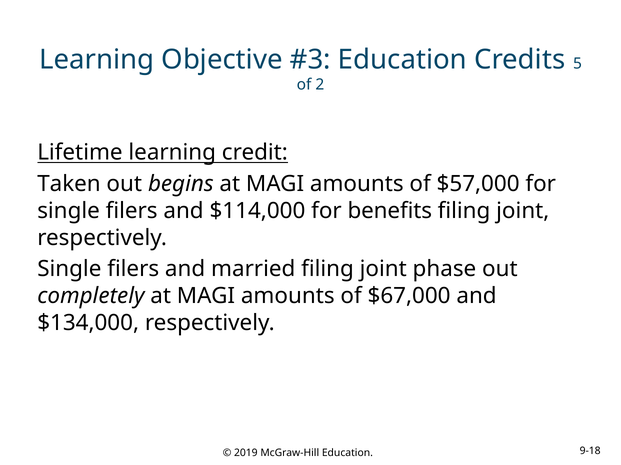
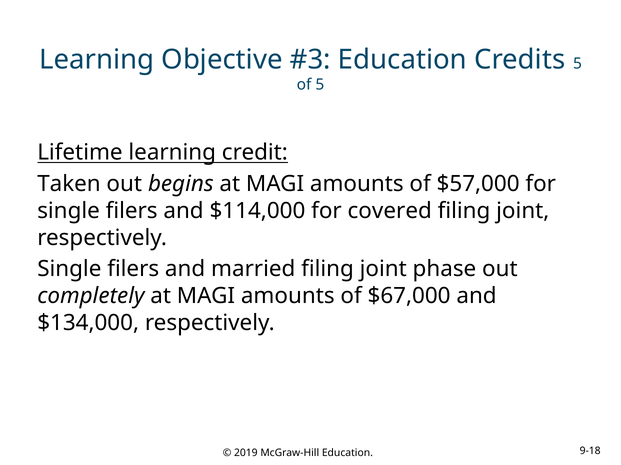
of 2: 2 -> 5 (320, 85)
benefits: benefits -> covered (390, 211)
